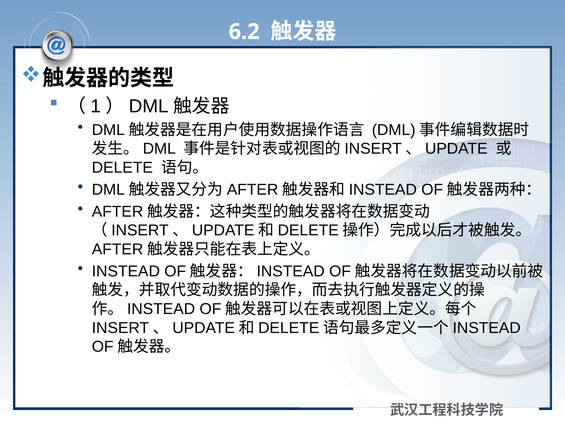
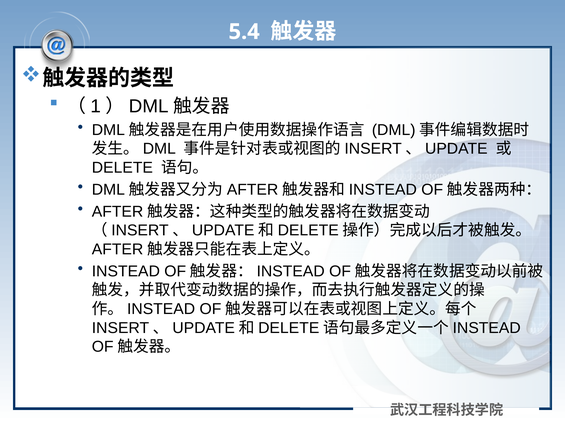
6.2: 6.2 -> 5.4 (244, 32)
